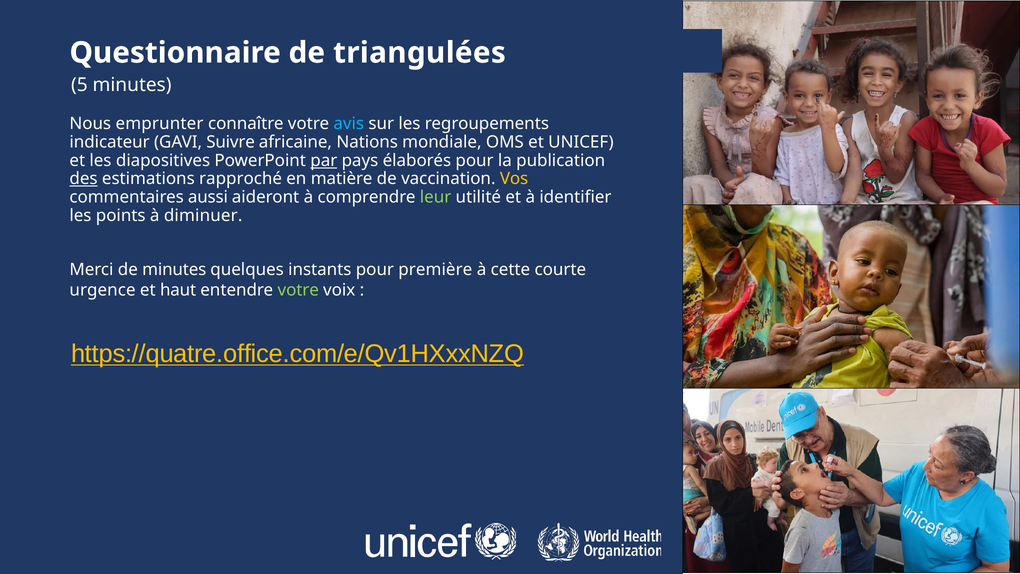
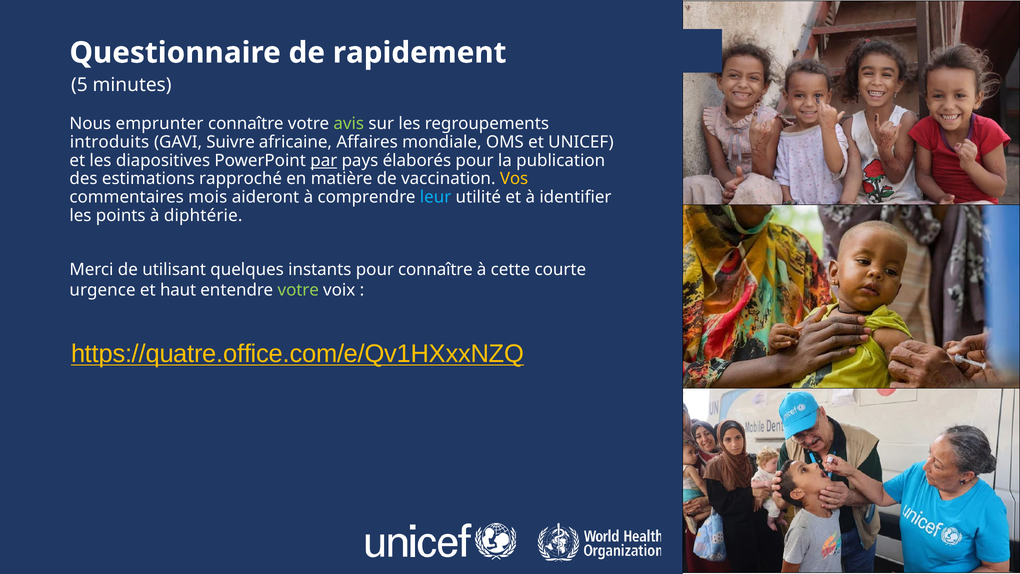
triangulées: triangulées -> rapidement (420, 53)
avis colour: light blue -> light green (349, 124)
indicateur: indicateur -> introduits (109, 142)
Nations: Nations -> Affaires (367, 142)
des underline: present -> none (84, 179)
aussi: aussi -> mois (208, 197)
leur colour: light green -> light blue (436, 197)
diminuer: diminuer -> diphtérie (203, 215)
de minutes: minutes -> utilisant (174, 270)
pour première: première -> connaître (435, 270)
